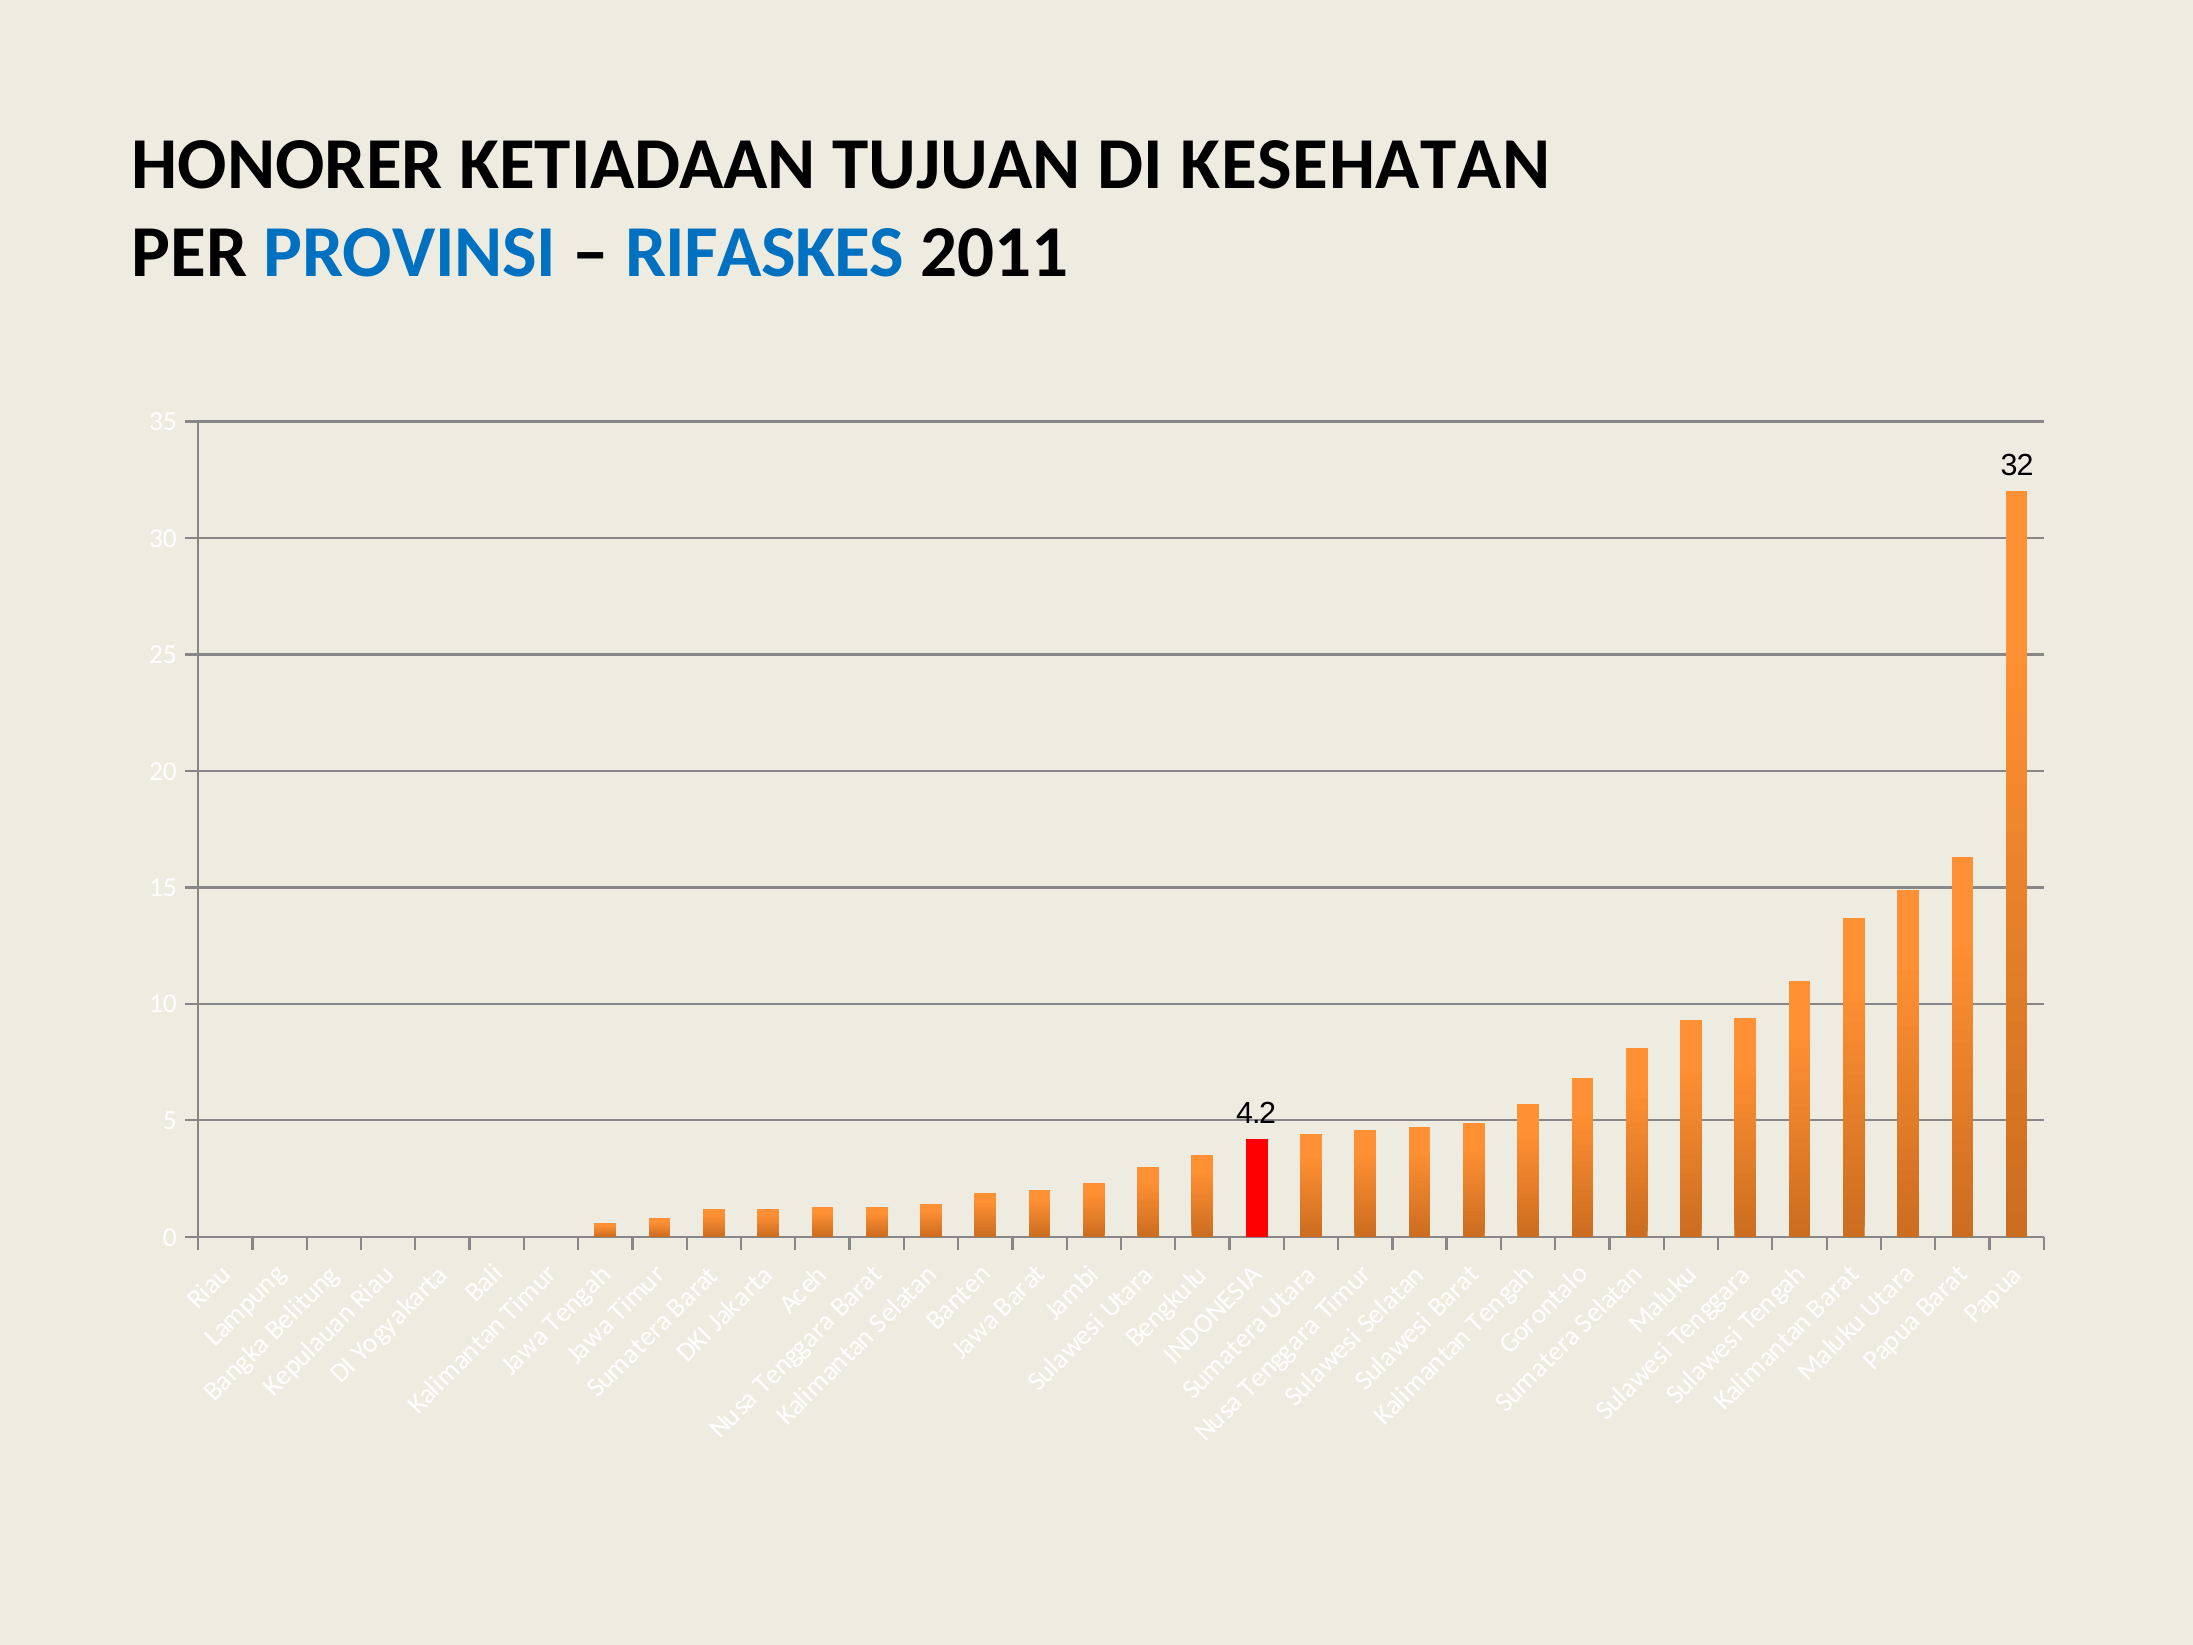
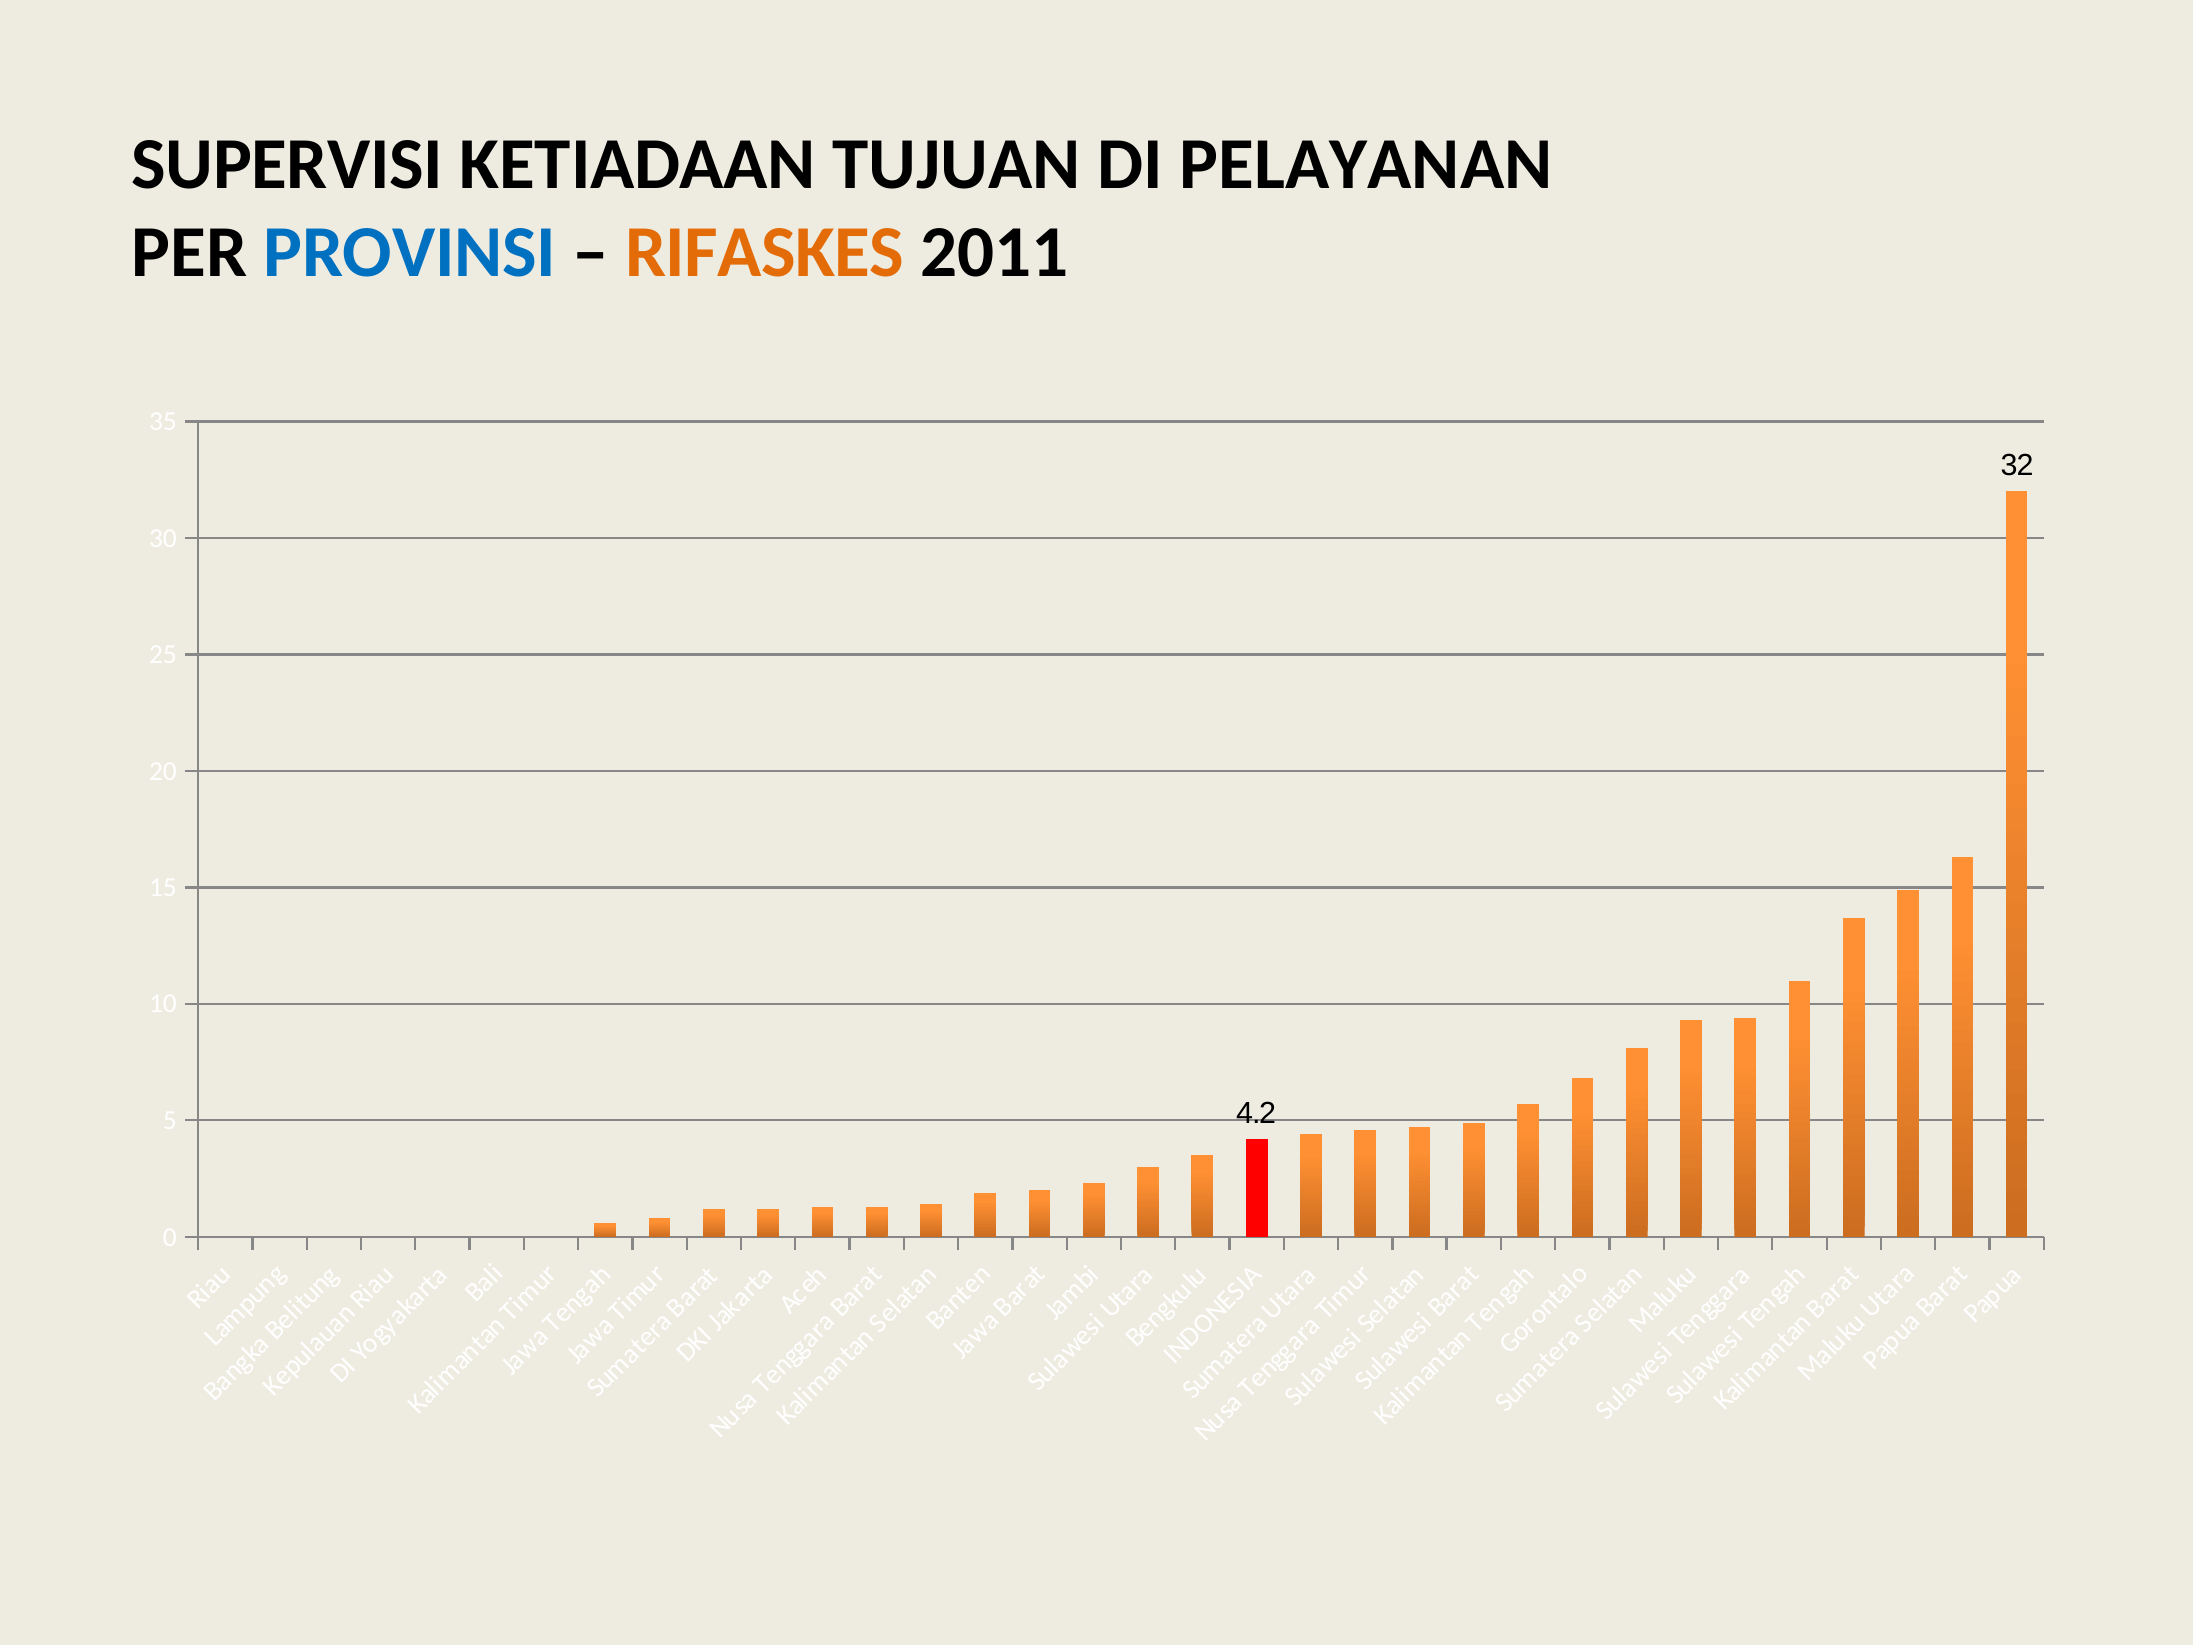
HONORER: HONORER -> SUPERVISI (287, 164)
KESEHATAN: KESEHATAN -> PELAYANAN (1366, 164)
RIFASKES colour: blue -> orange (765, 252)
